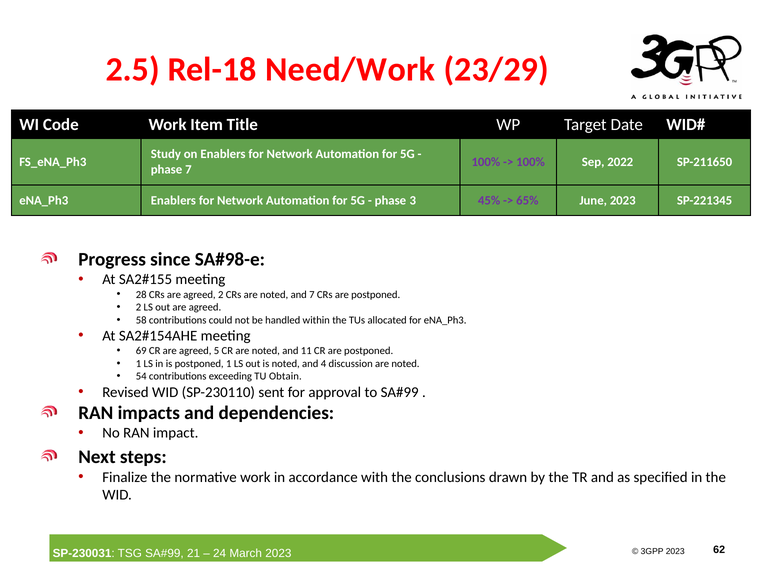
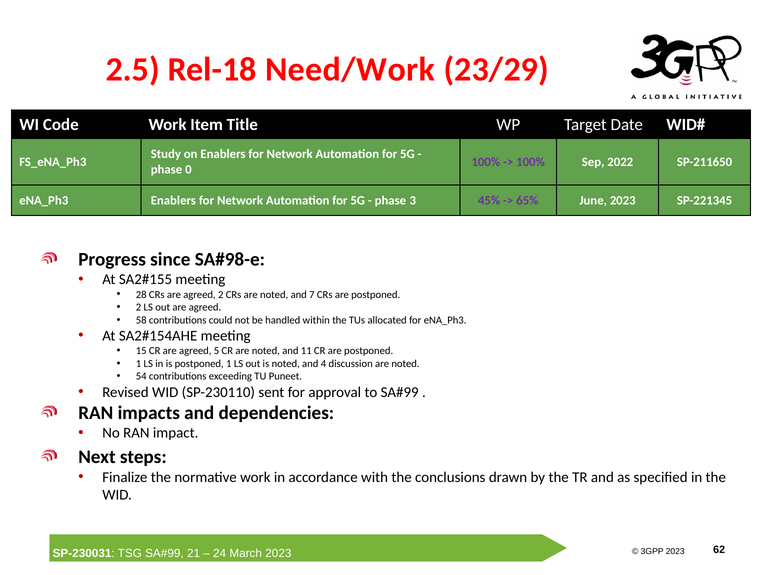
phase 7: 7 -> 0 (188, 170)
69: 69 -> 15 (141, 351)
Obtain: Obtain -> Puneet (285, 377)
